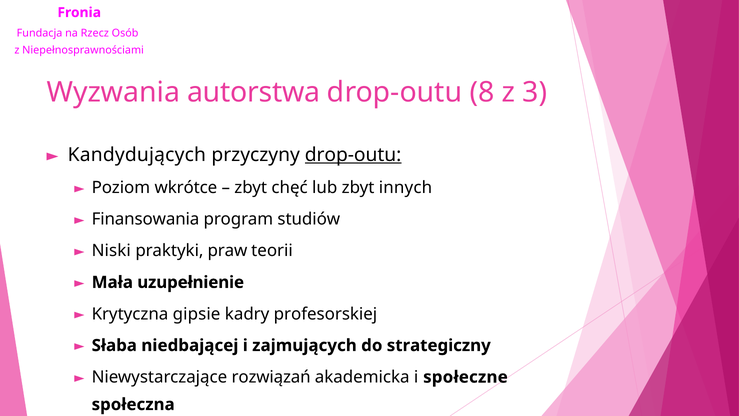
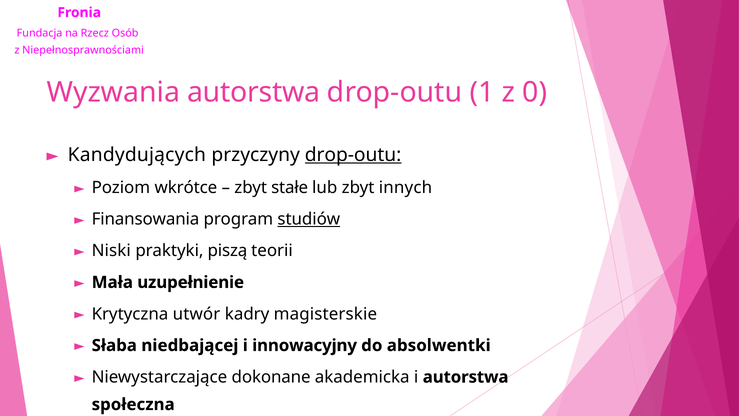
8: 8 -> 1 (482, 92)
3: 3 -> 0 (535, 92)
chęć: chęć -> stałe (290, 187)
studiów underline: none -> present (309, 219)
praw: praw -> piszą (227, 251)
gipsie: gipsie -> utwór (197, 314)
profesorskiej: profesorskiej -> magisterskie (325, 314)
zajmujących: zajmujących -> innowacyjny (305, 345)
strategiczny: strategiczny -> absolwentki (439, 345)
rozwiązań: rozwiązań -> dokonane (271, 377)
i społeczne: społeczne -> autorstwa (466, 377)
